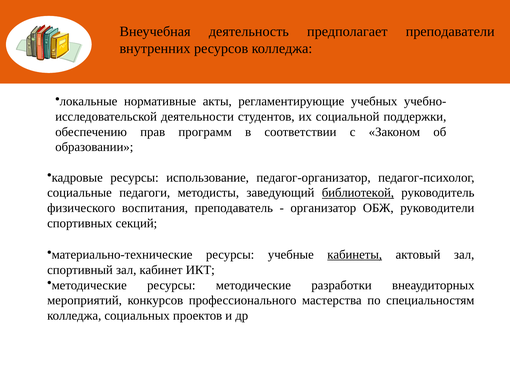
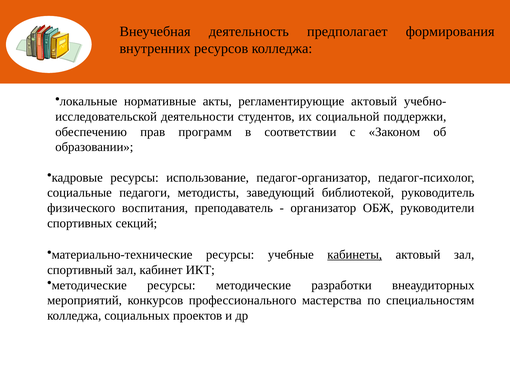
преподаватели: преподаватели -> формирования (450, 32)
регламентирующие учебных: учебных -> актовый (374, 101)
библиотекой underline: present -> none (358, 193)
